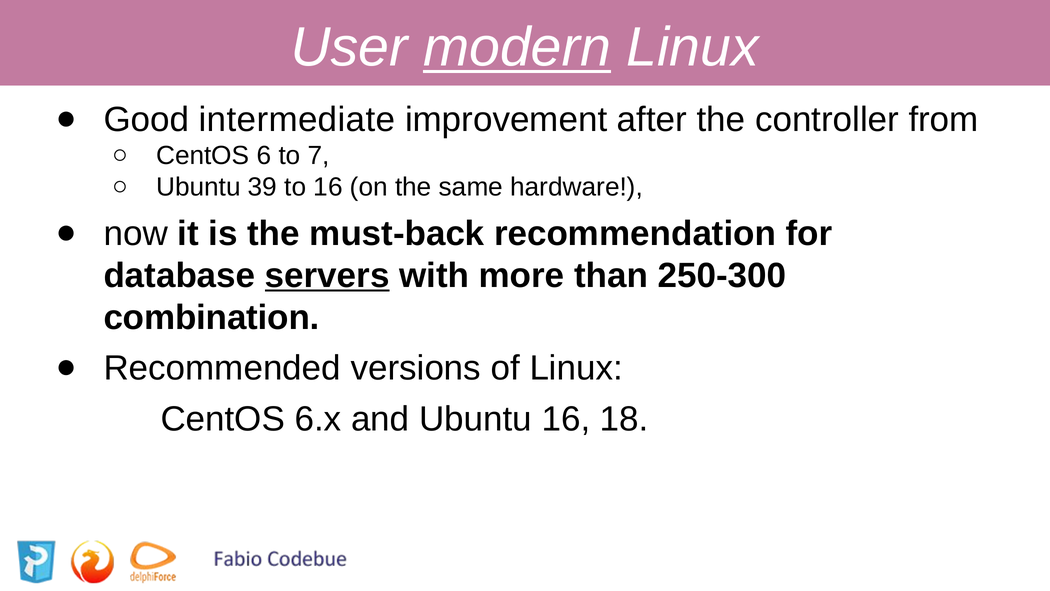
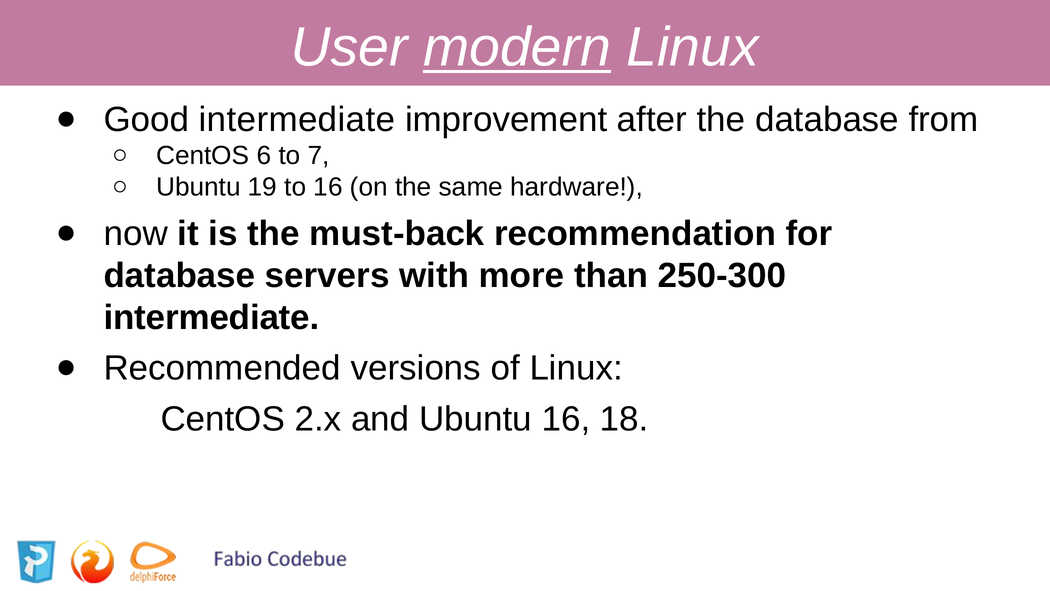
the controller: controller -> database (827, 120)
39: 39 -> 19 (263, 187)
servers underline: present -> none (327, 275)
combination: combination -> intermediate (212, 317)
6.x: 6.x -> 2.x (318, 419)
